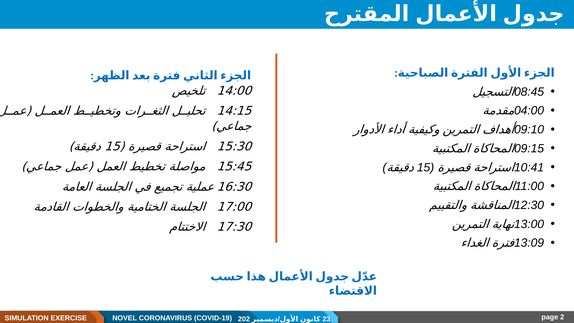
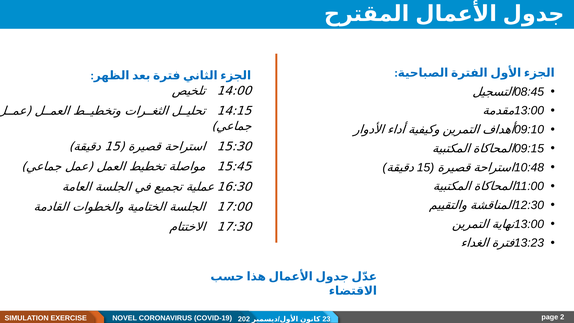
04:00: 04:00 -> 13:00 (529, 111)
10:41: 10:41 -> 10:48 (529, 167)
13:09: 13:09 -> 13:23 (529, 243)
